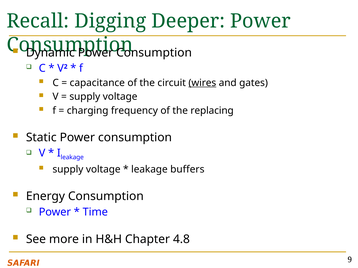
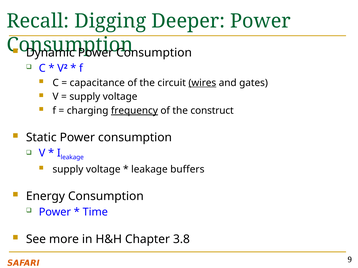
frequency underline: none -> present (134, 111)
replacing: replacing -> construct (212, 111)
4.8: 4.8 -> 3.8 (181, 240)
